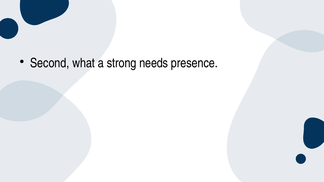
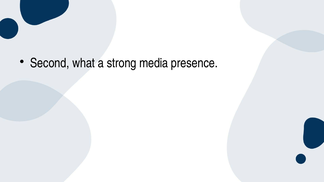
needs: needs -> media (154, 63)
